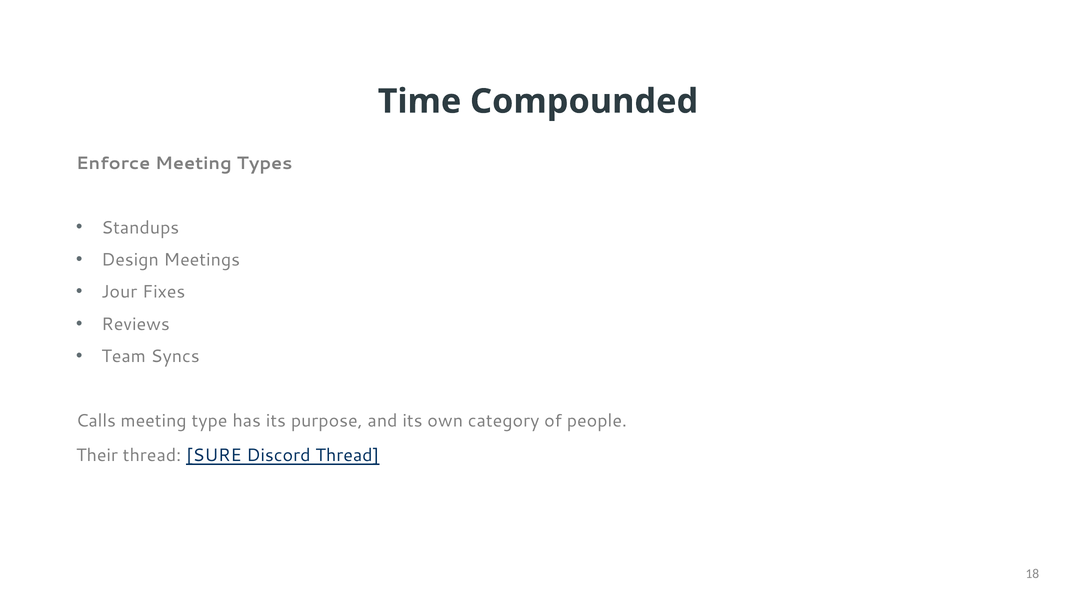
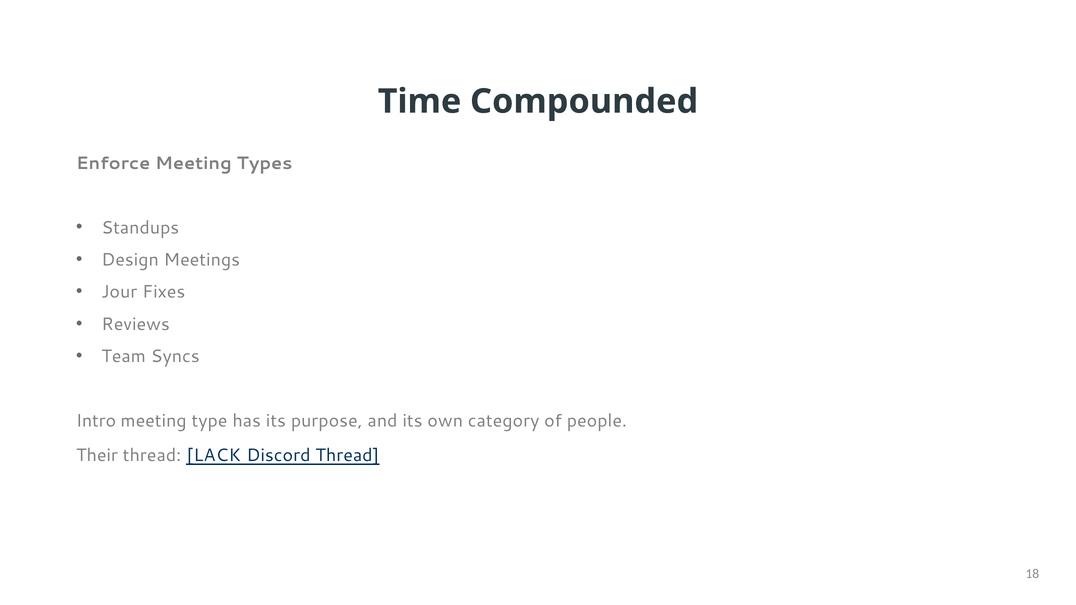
Calls: Calls -> Intro (96, 421)
SURE: SURE -> LACK (214, 455)
